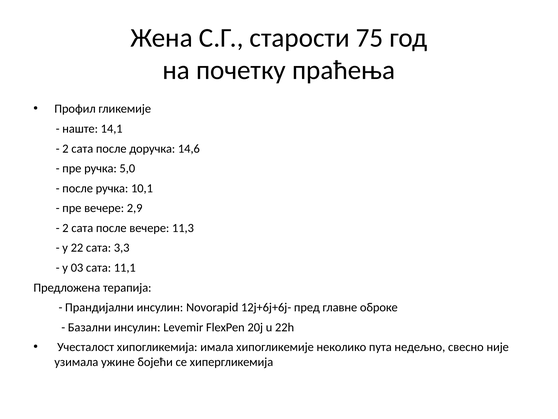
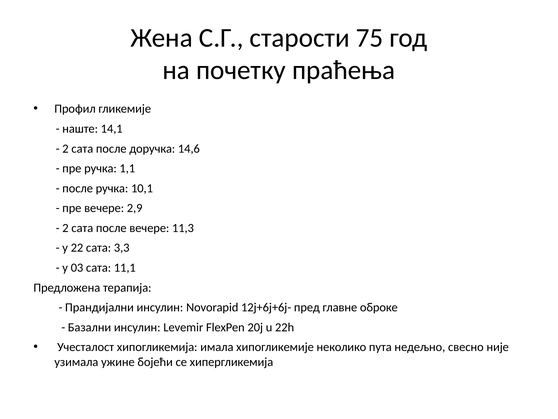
5,0: 5,0 -> 1,1 (127, 168)
